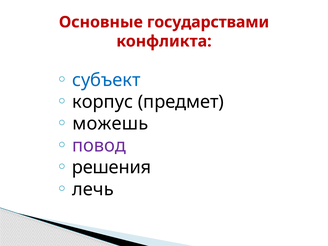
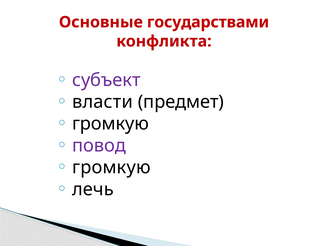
субъект colour: blue -> purple (106, 80)
корпус: корпус -> власти (102, 102)
можешь: можешь -> громкую (110, 124)
решения: решения -> громкую (111, 167)
